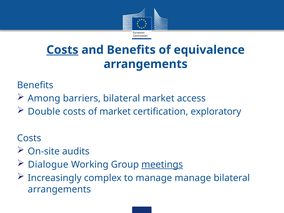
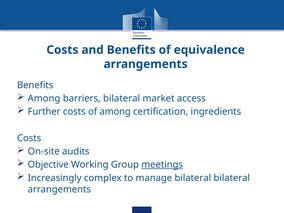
Costs underline: present -> none (62, 50)
Double: Double -> Further (44, 112)
of market: market -> among (115, 112)
exploratory: exploratory -> ingredients (216, 112)
Dialogue: Dialogue -> Objective (48, 165)
manage manage: manage -> bilateral (193, 178)
